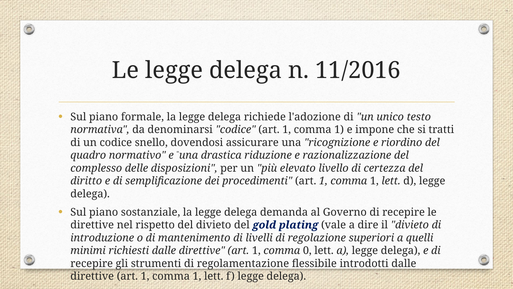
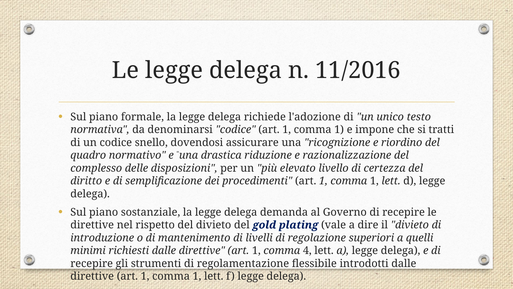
0: 0 -> 4 (307, 250)
